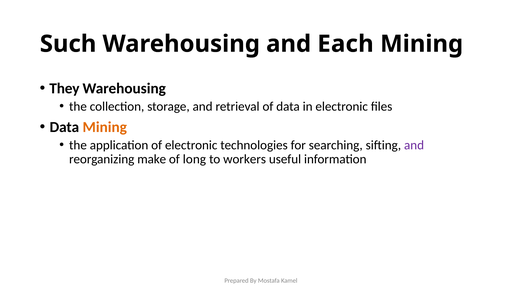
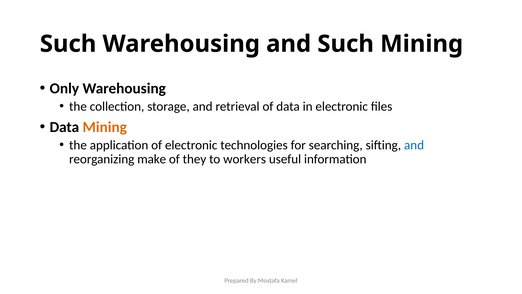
and Each: Each -> Such (346, 44)
They: They -> Only (64, 88)
and colour: purple -> blue (414, 145)
long: long -> they (194, 159)
